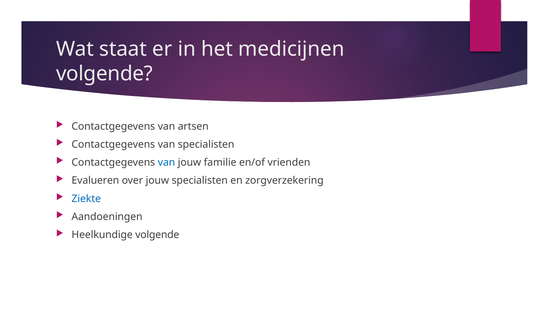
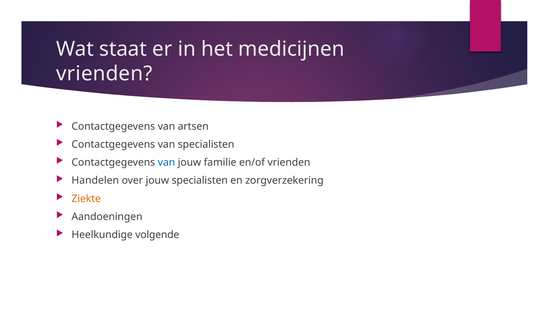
volgende: volgende -> vrienden (104, 74)
Evalueren: Evalueren -> Handelen (95, 180)
Ziekte colour: blue -> orange (86, 198)
